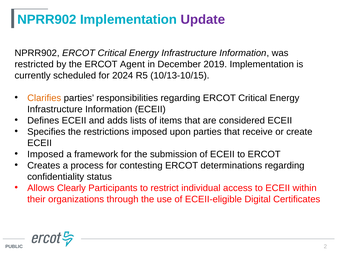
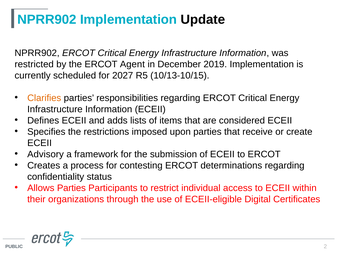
Update colour: purple -> black (203, 19)
2024: 2024 -> 2027 (123, 76)
Imposed: Imposed -> Advisory (46, 154)
Allows Clearly: Clearly -> Parties (71, 188)
